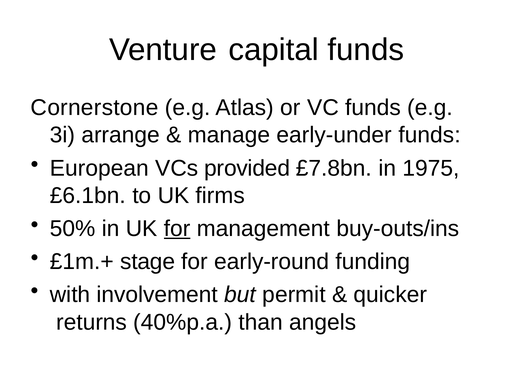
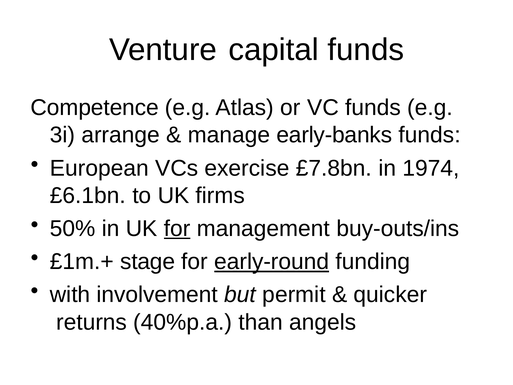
Cornerstone: Cornerstone -> Competence (95, 108)
early-under: early-under -> early-banks (334, 135)
provided: provided -> exercise (247, 168)
1975: 1975 -> 1974 (431, 168)
early-round underline: none -> present (272, 262)
